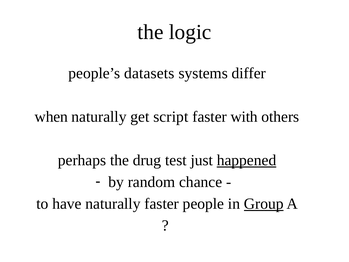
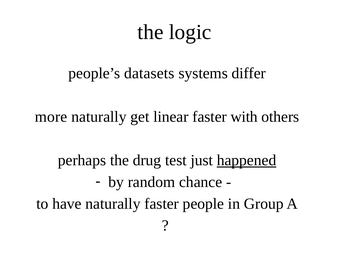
when: when -> more (51, 117)
script: script -> linear (171, 117)
Group underline: present -> none (264, 204)
